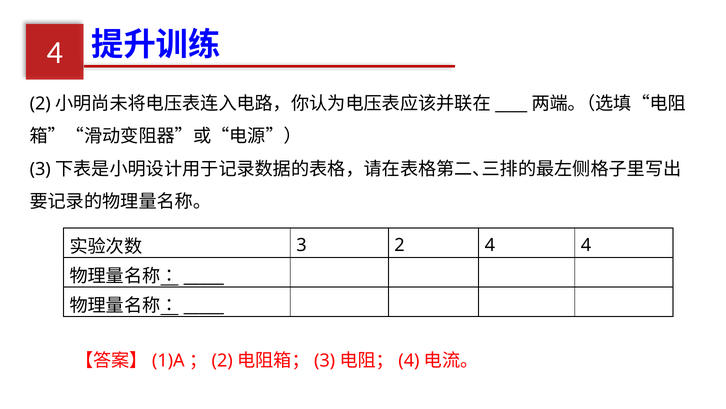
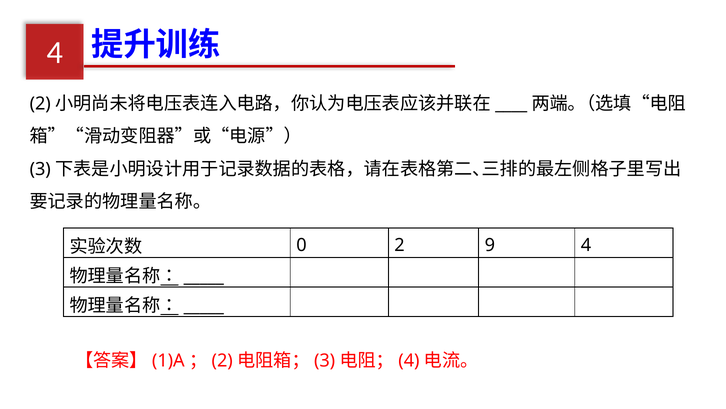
3: 3 -> 0 (302, 245)
2 4: 4 -> 9 (490, 245)
